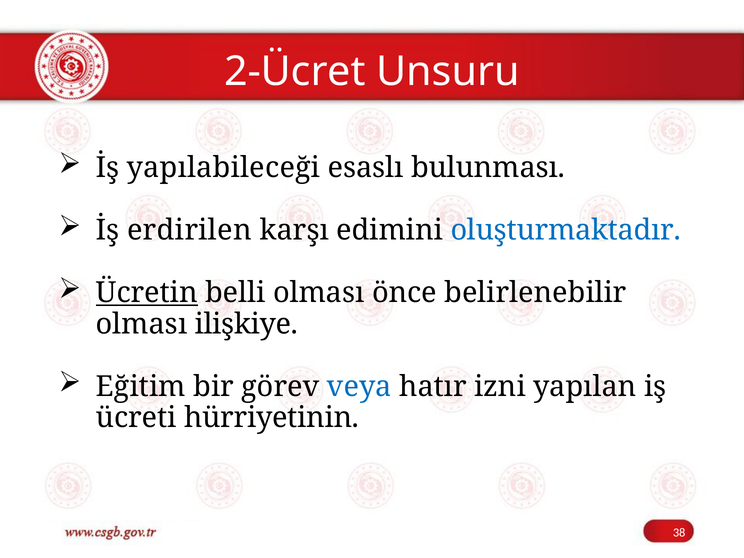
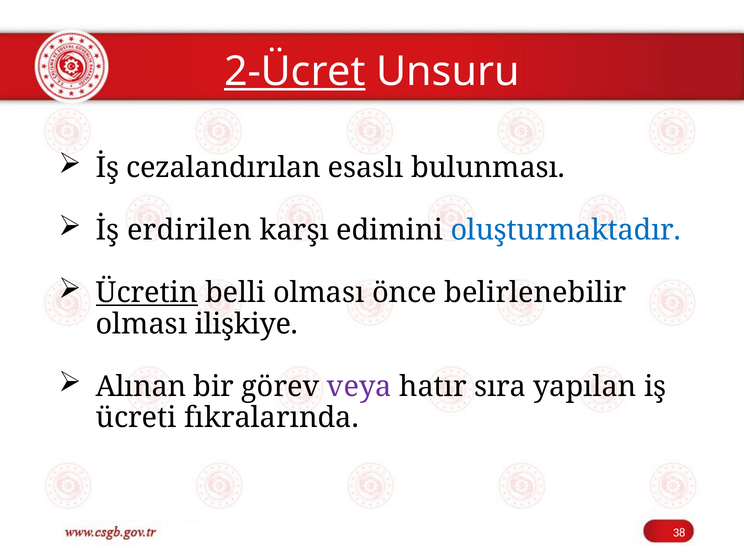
2-Ücret underline: none -> present (295, 72)
yapılabileceği: yapılabileceği -> cezalandırılan (224, 168)
Eğitim: Eğitim -> Alınan (141, 386)
veya colour: blue -> purple (359, 386)
izni: izni -> sıra (500, 386)
hürriyetinin: hürriyetinin -> fıkralarında (272, 418)
